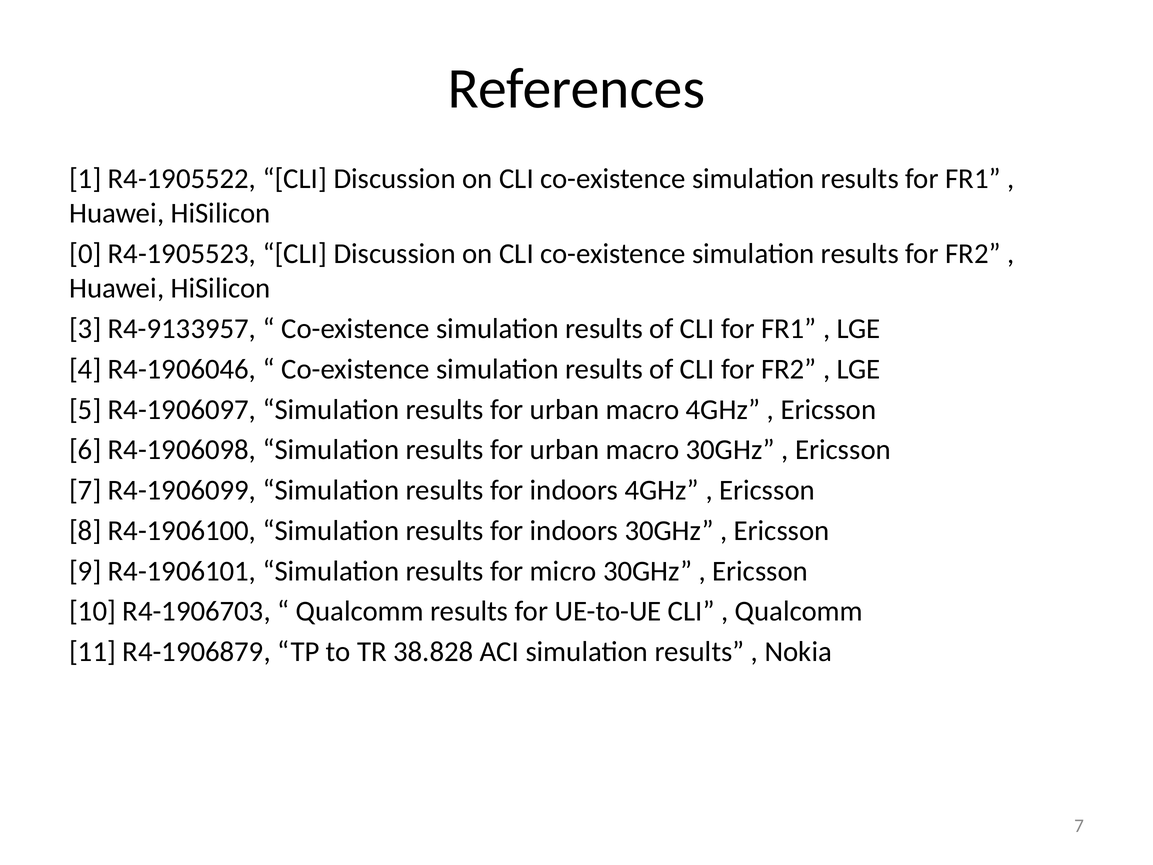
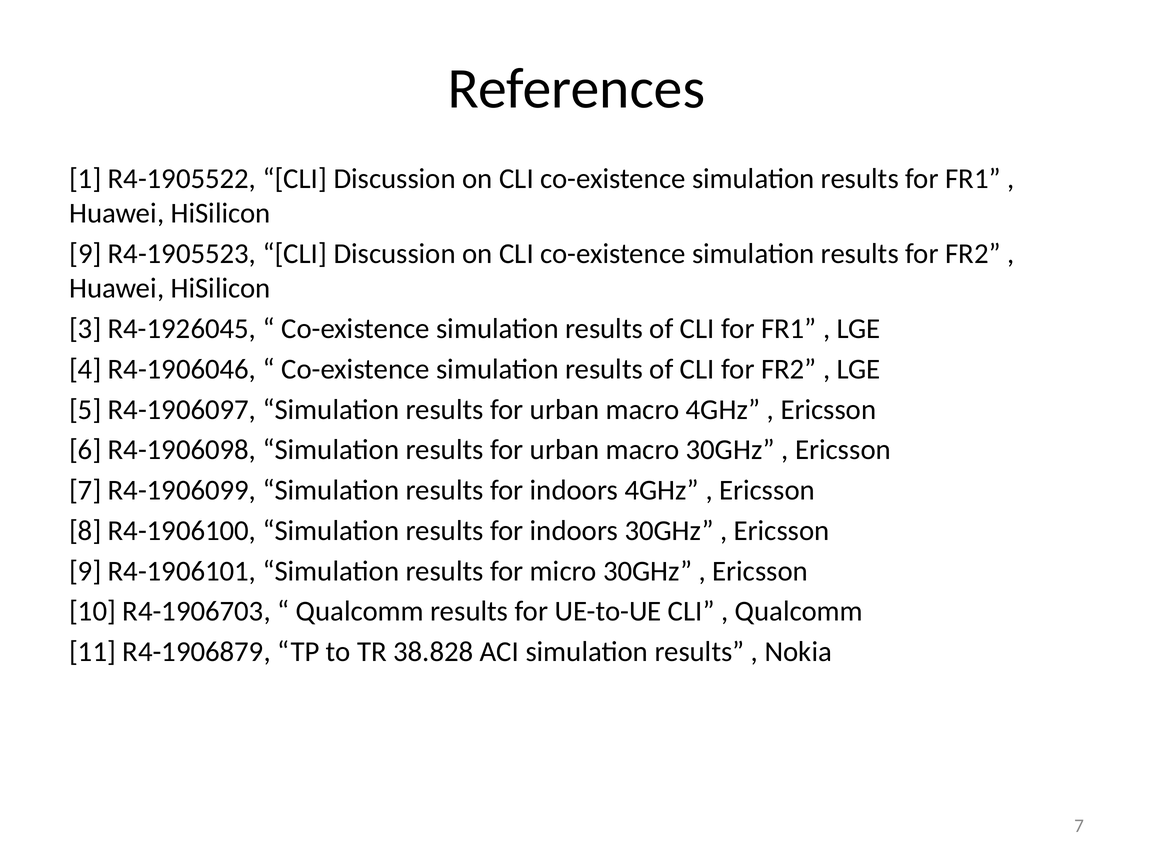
0: 0 -> 9 (85, 254)
R4-9133957: R4-9133957 -> R4-1926045 (182, 329)
